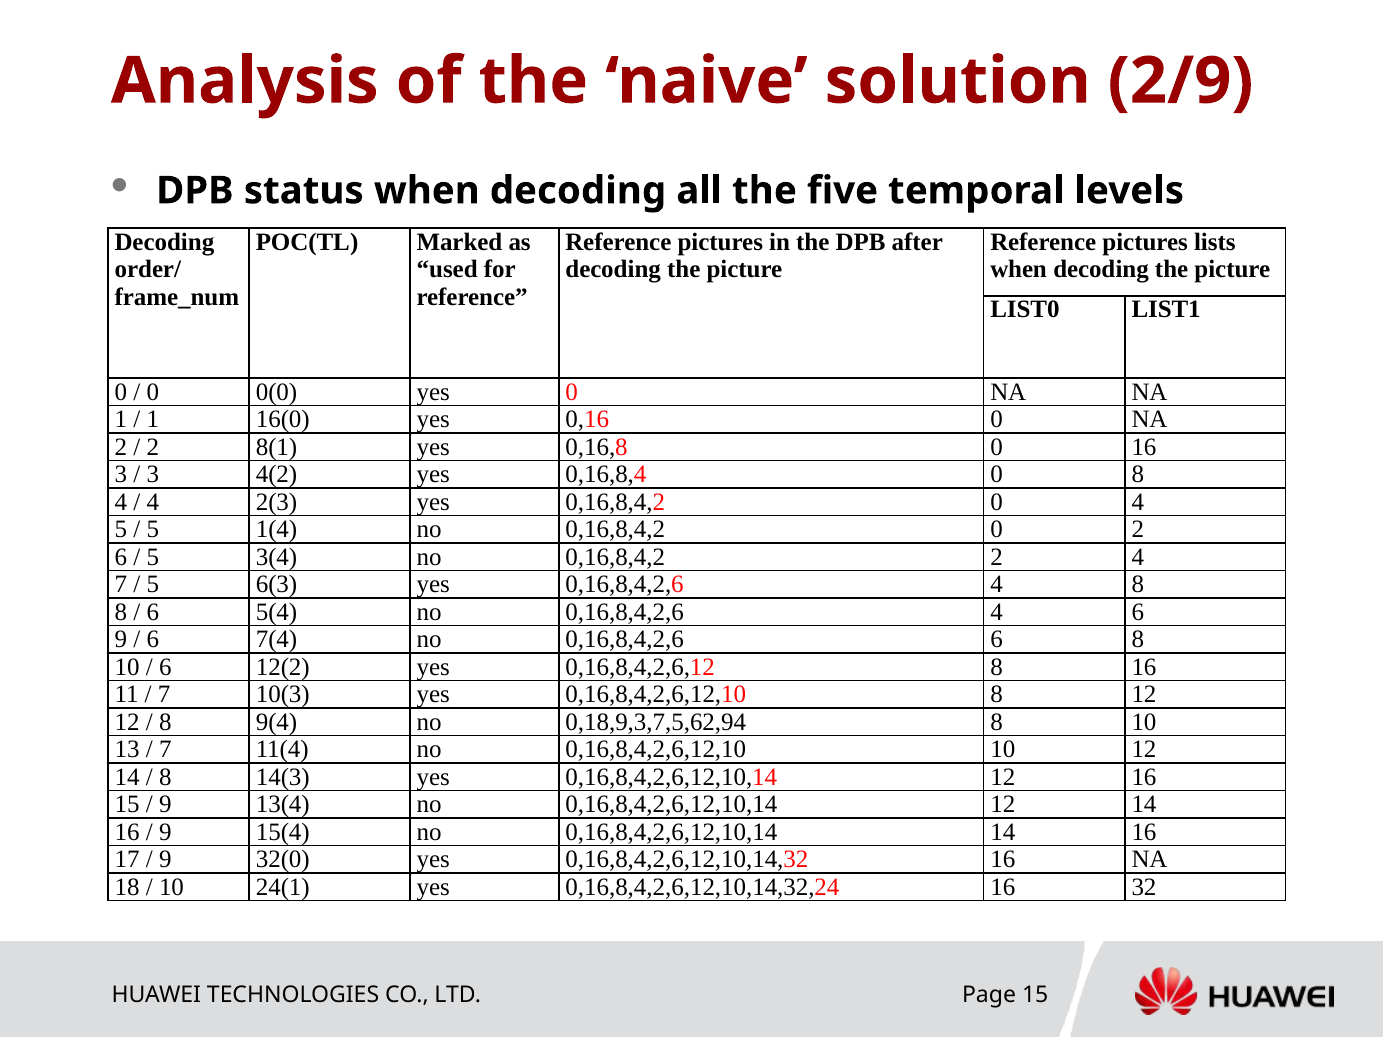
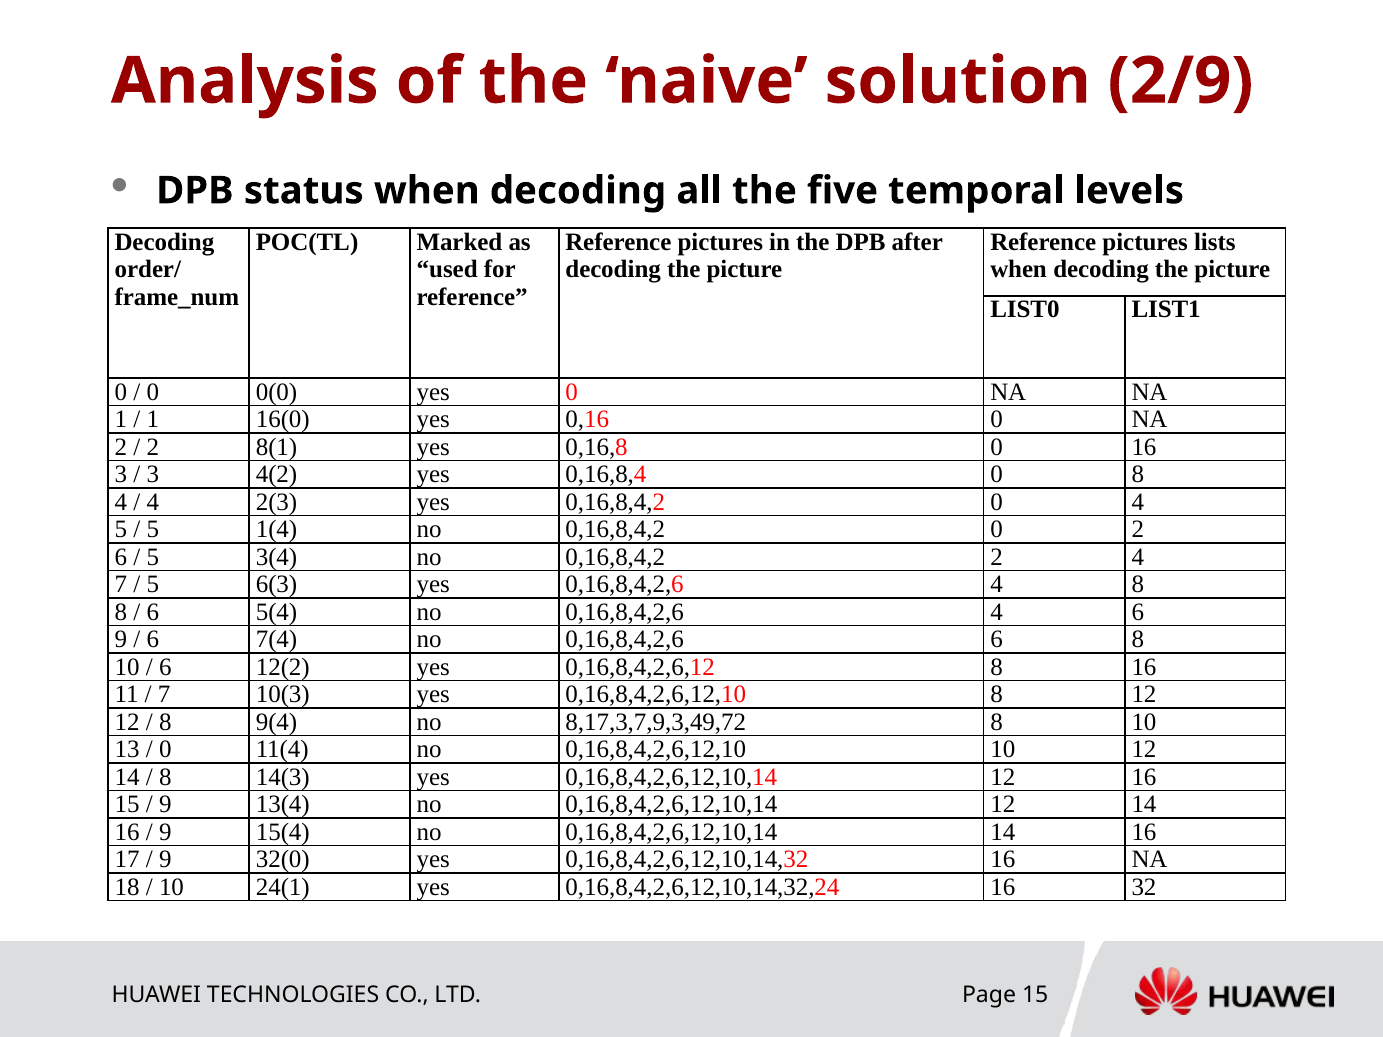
0,18,9,3,7,5,62,94: 0,18,9,3,7,5,62,94 -> 8,17,3,7,9,3,49,72 (656, 722)
7: 7 -> 0 (165, 750)
